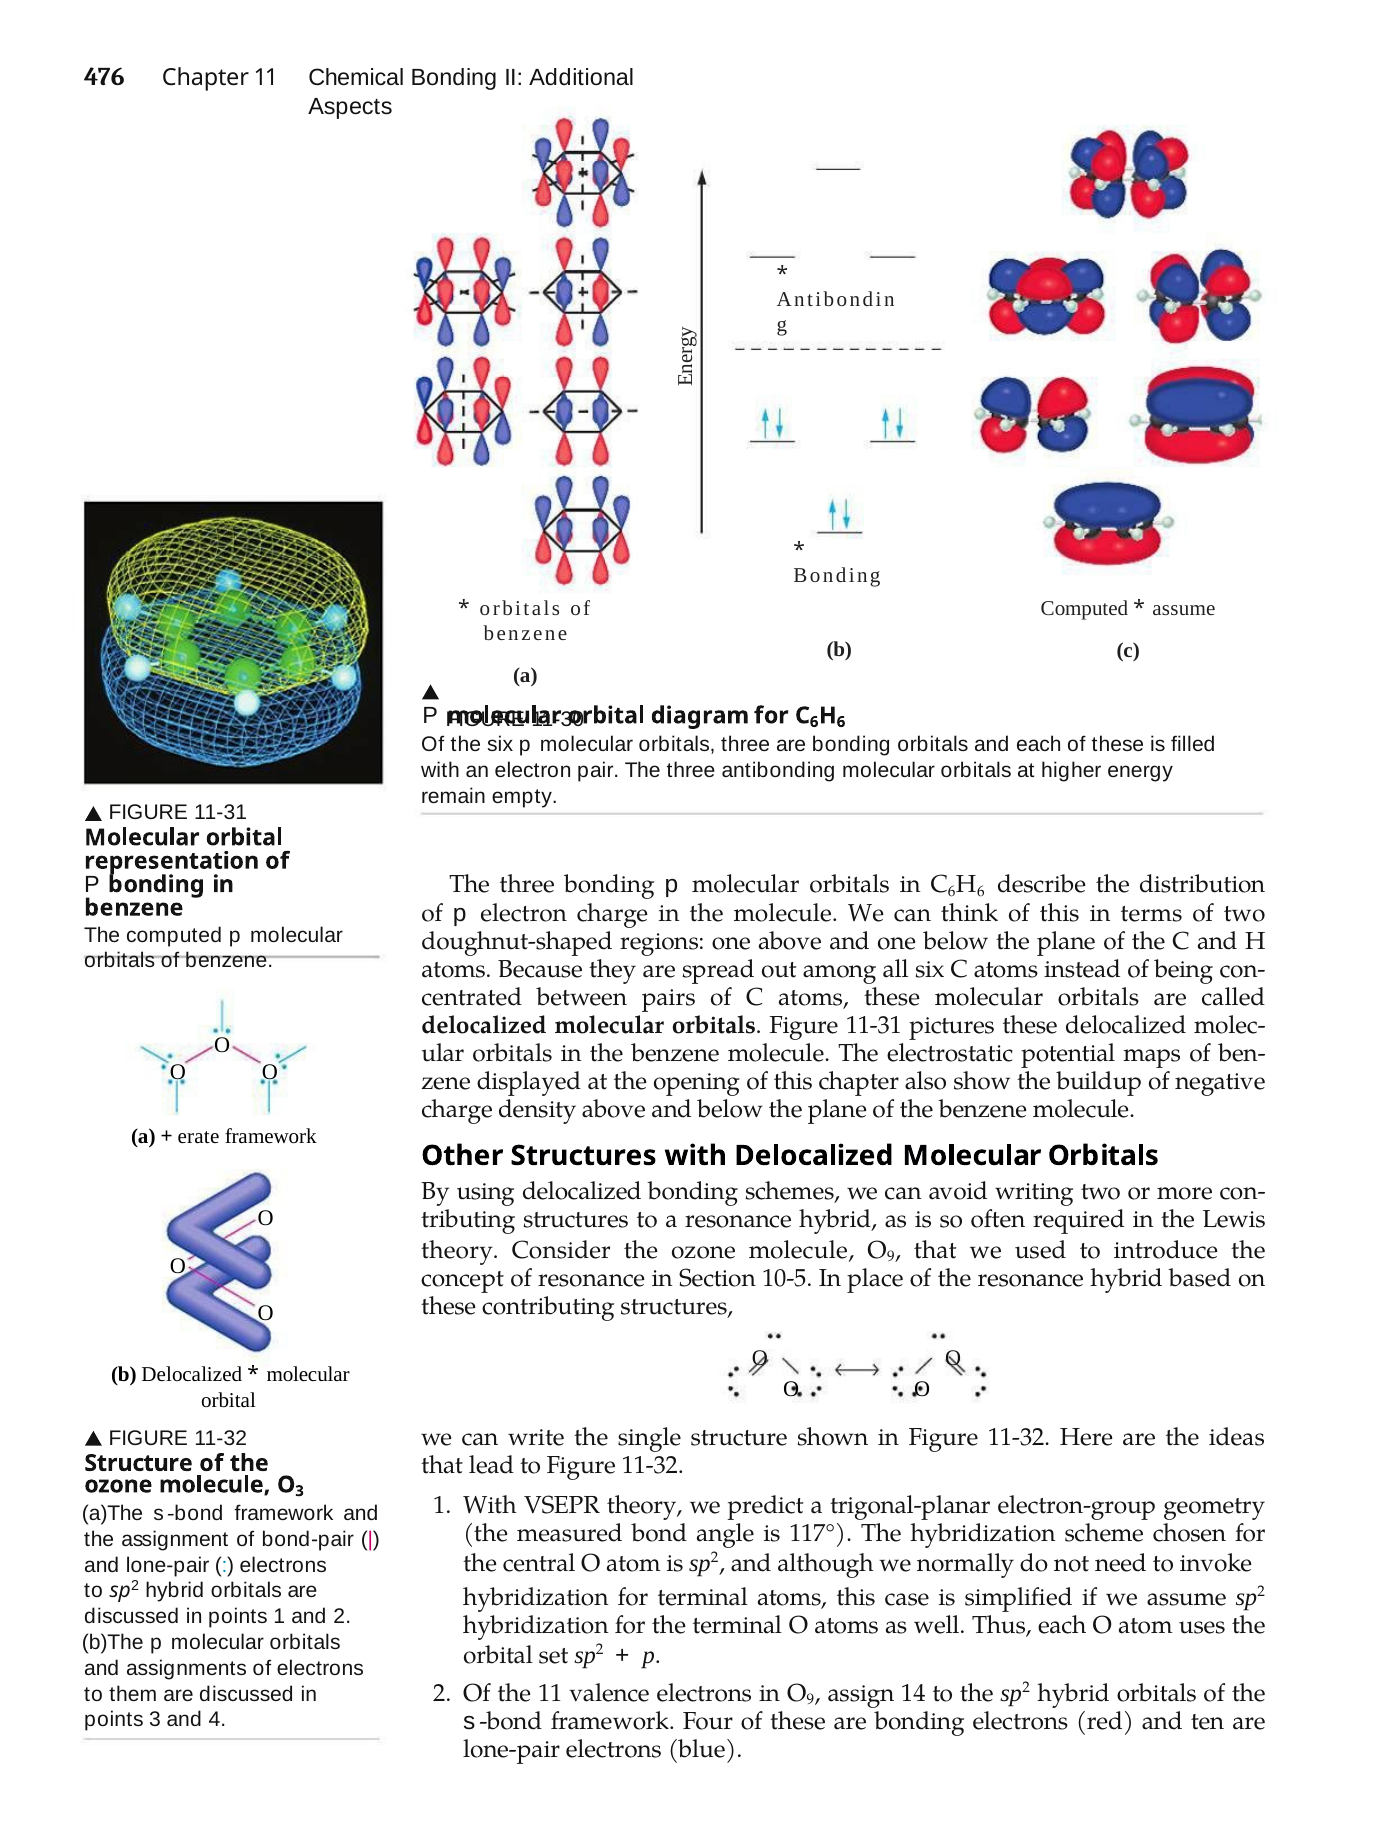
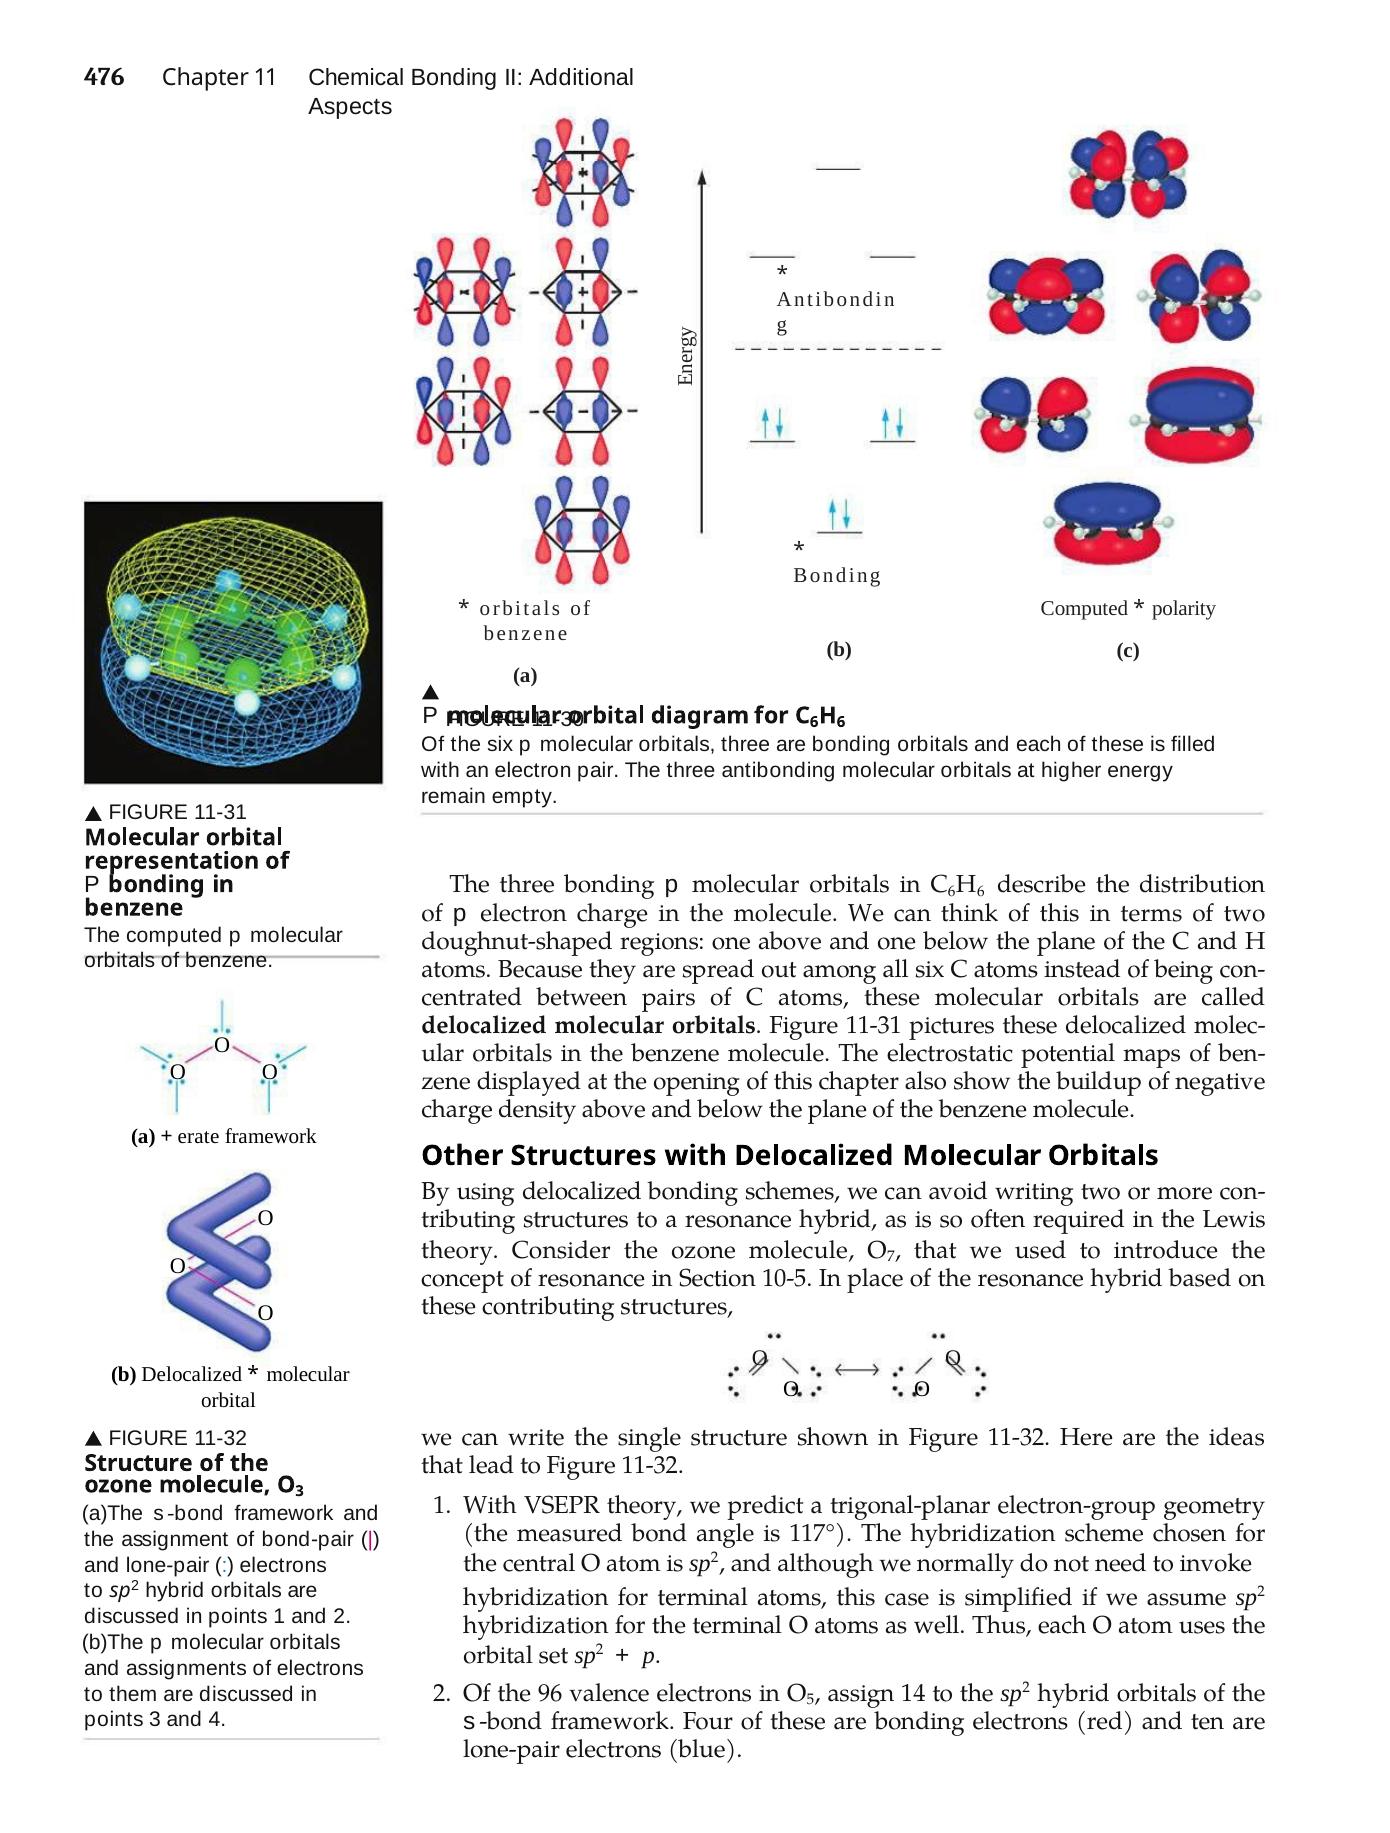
assume: assume -> polarity (1184, 608)
molecule O 9: 9 -> 7 (891, 1256)
the 11: 11 -> 96 (550, 1693)
in O 9: 9 -> 5 (811, 1699)
